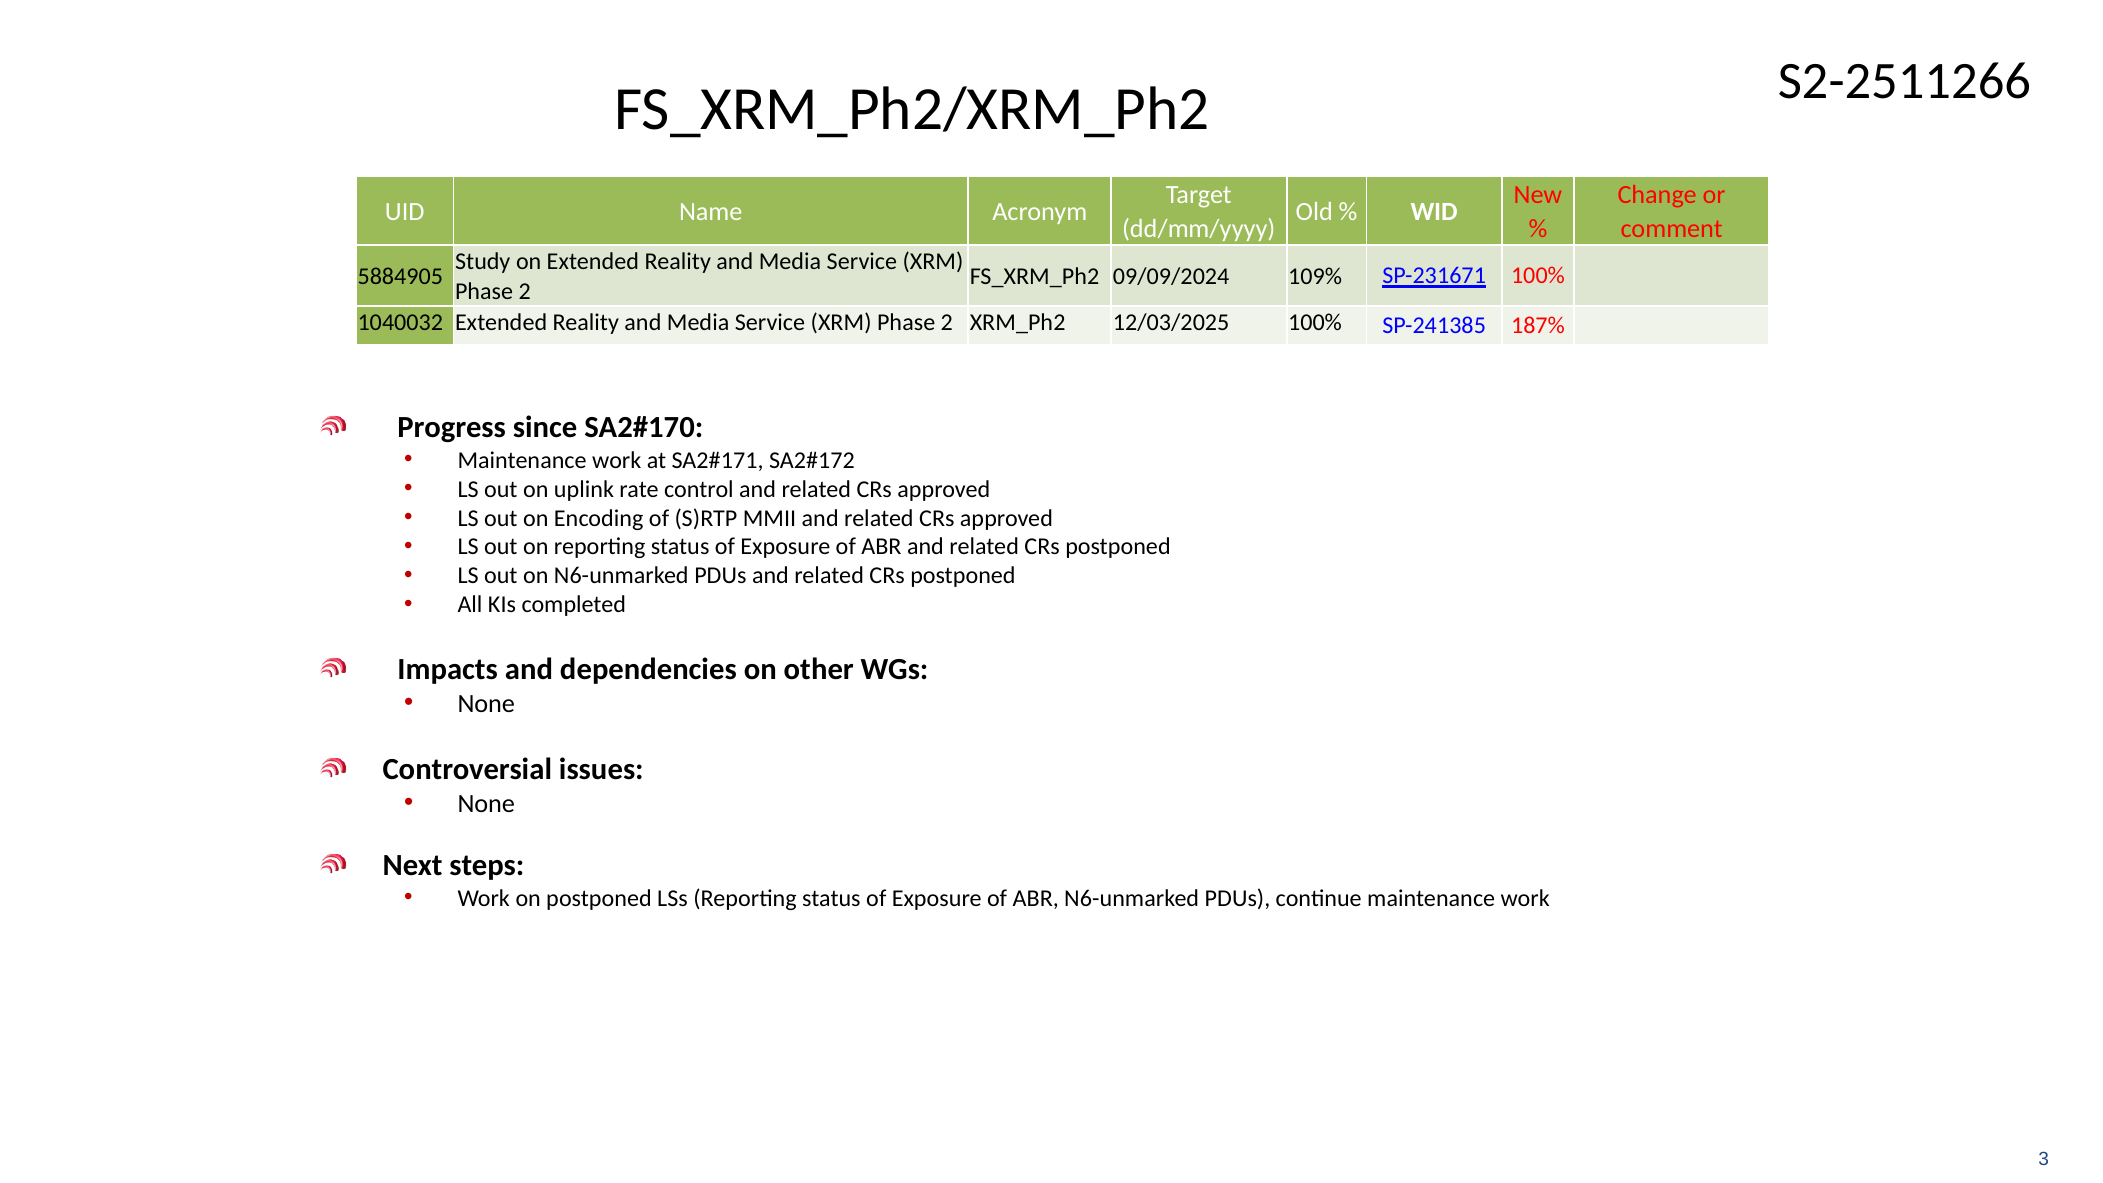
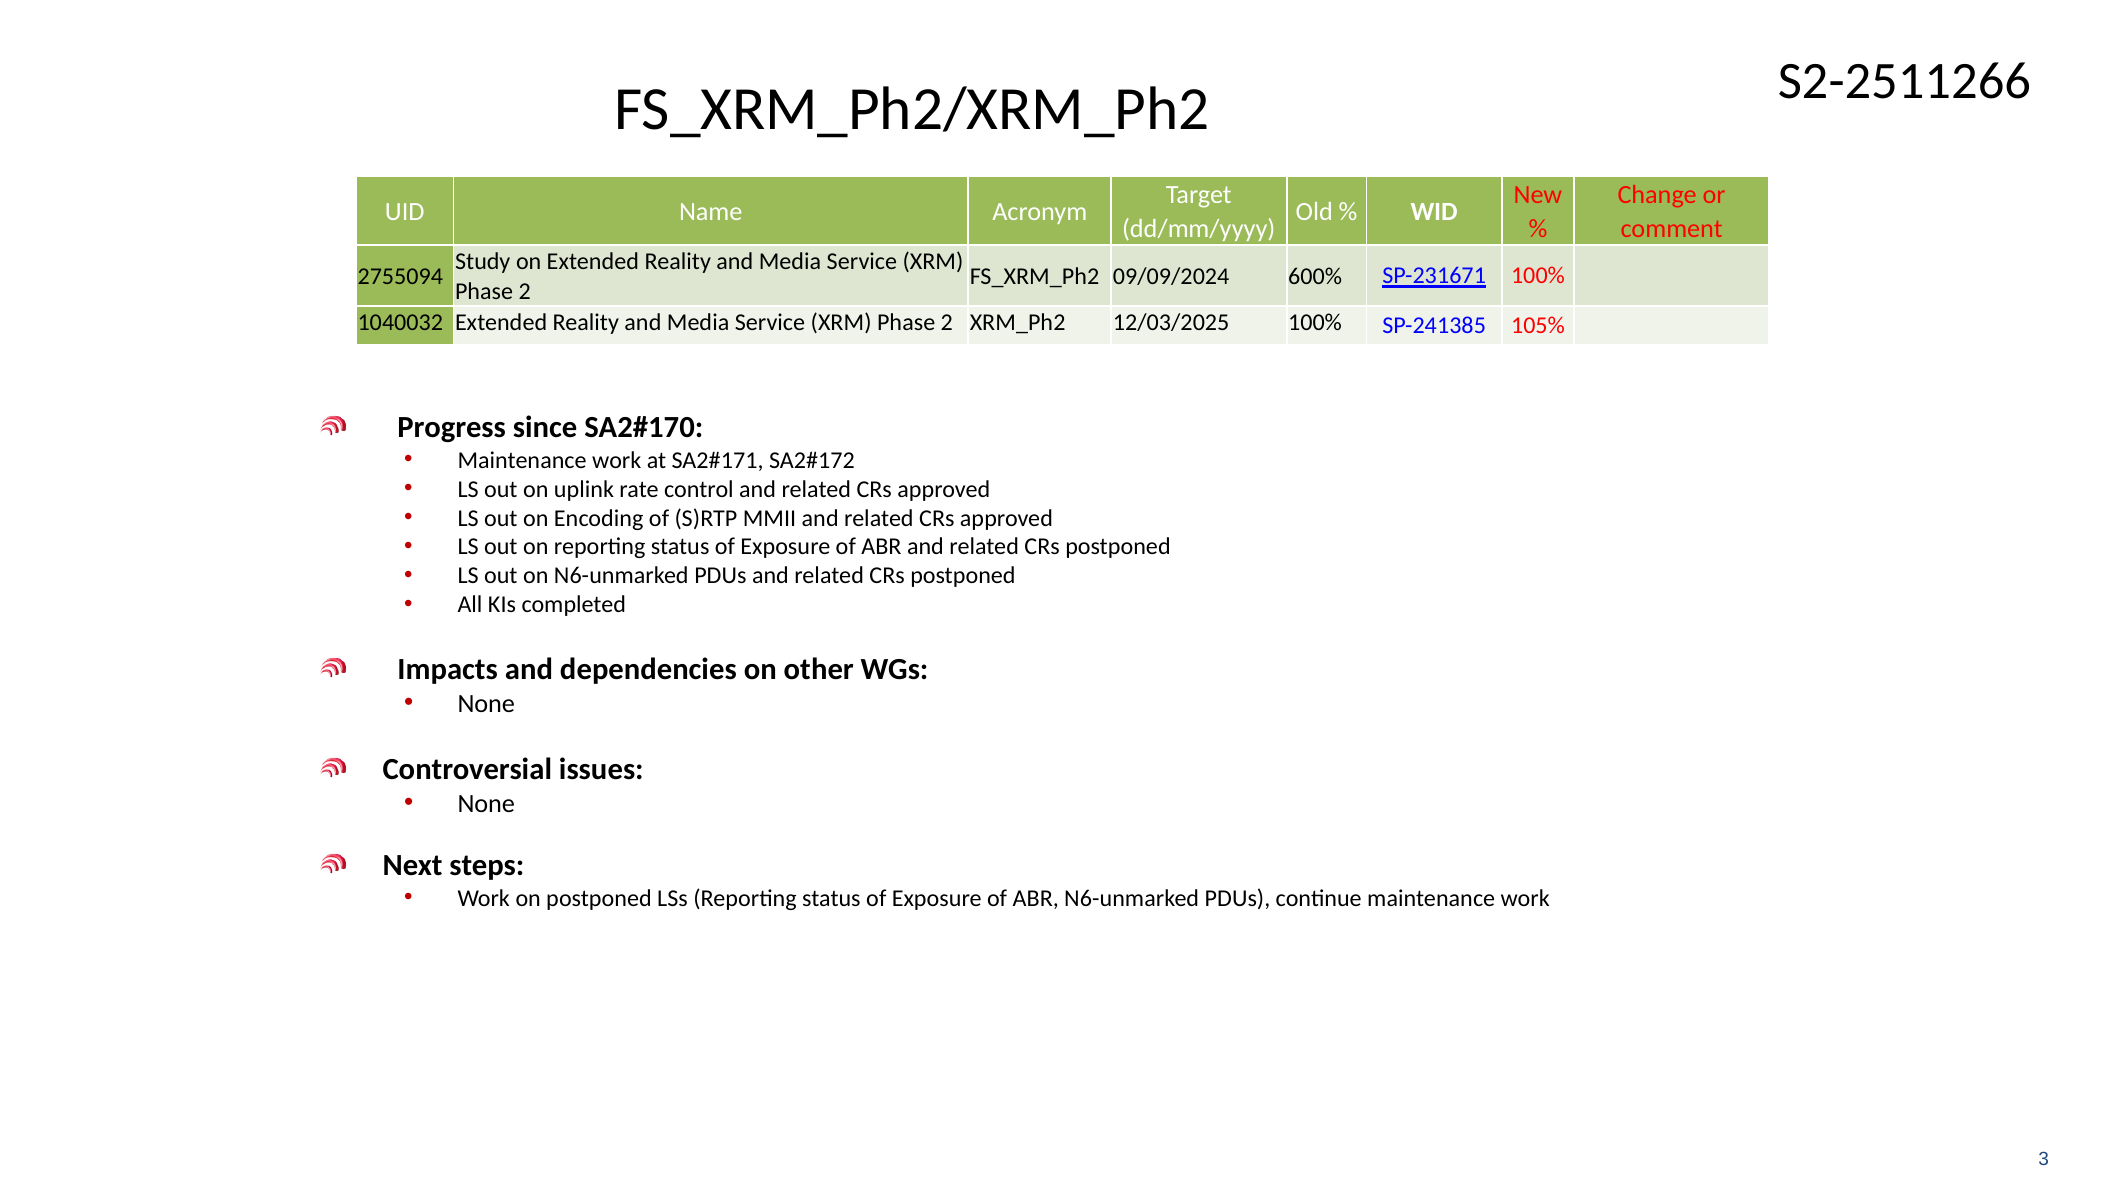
5884905: 5884905 -> 2755094 (400, 277)
109%: 109% -> 600% (1315, 277)
187%: 187% -> 105% (1538, 326)
